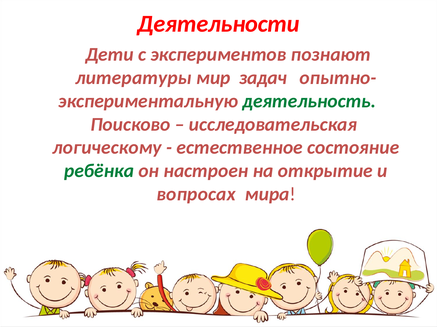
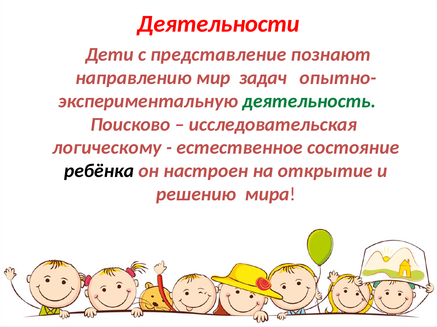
экспериментов: экспериментов -> представление (218, 55)
литературы: литературы -> направлению (134, 78)
ребёнка colour: green -> black (99, 171)
вопросах: вопросах -> решению (196, 195)
